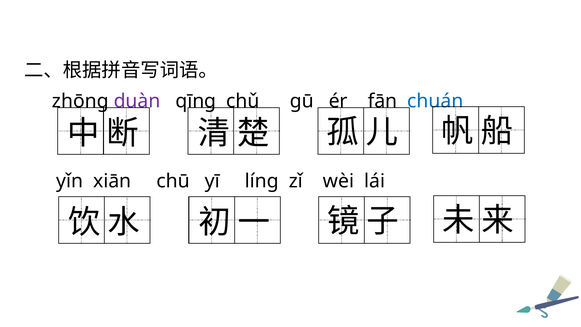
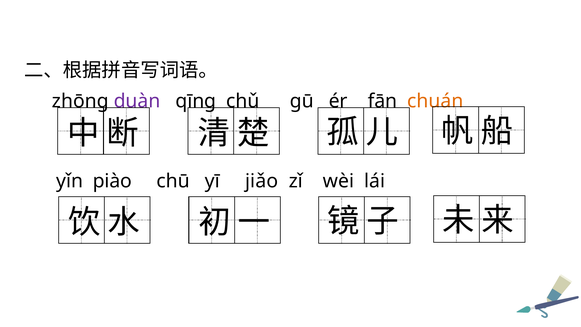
chuán colour: blue -> orange (435, 101)
xiān: xiān -> piào (112, 181)
líng: líng -> jiǎo (262, 181)
